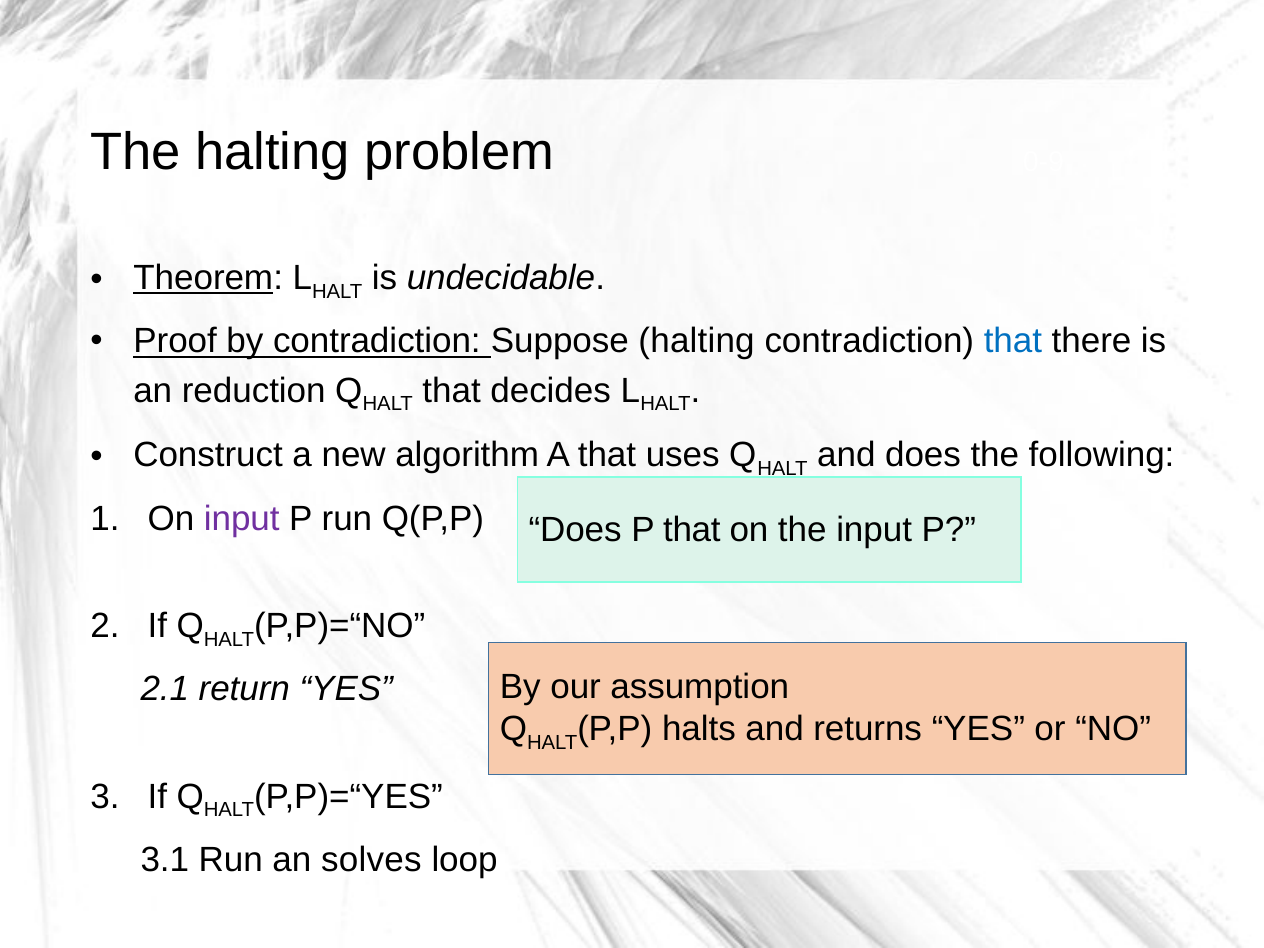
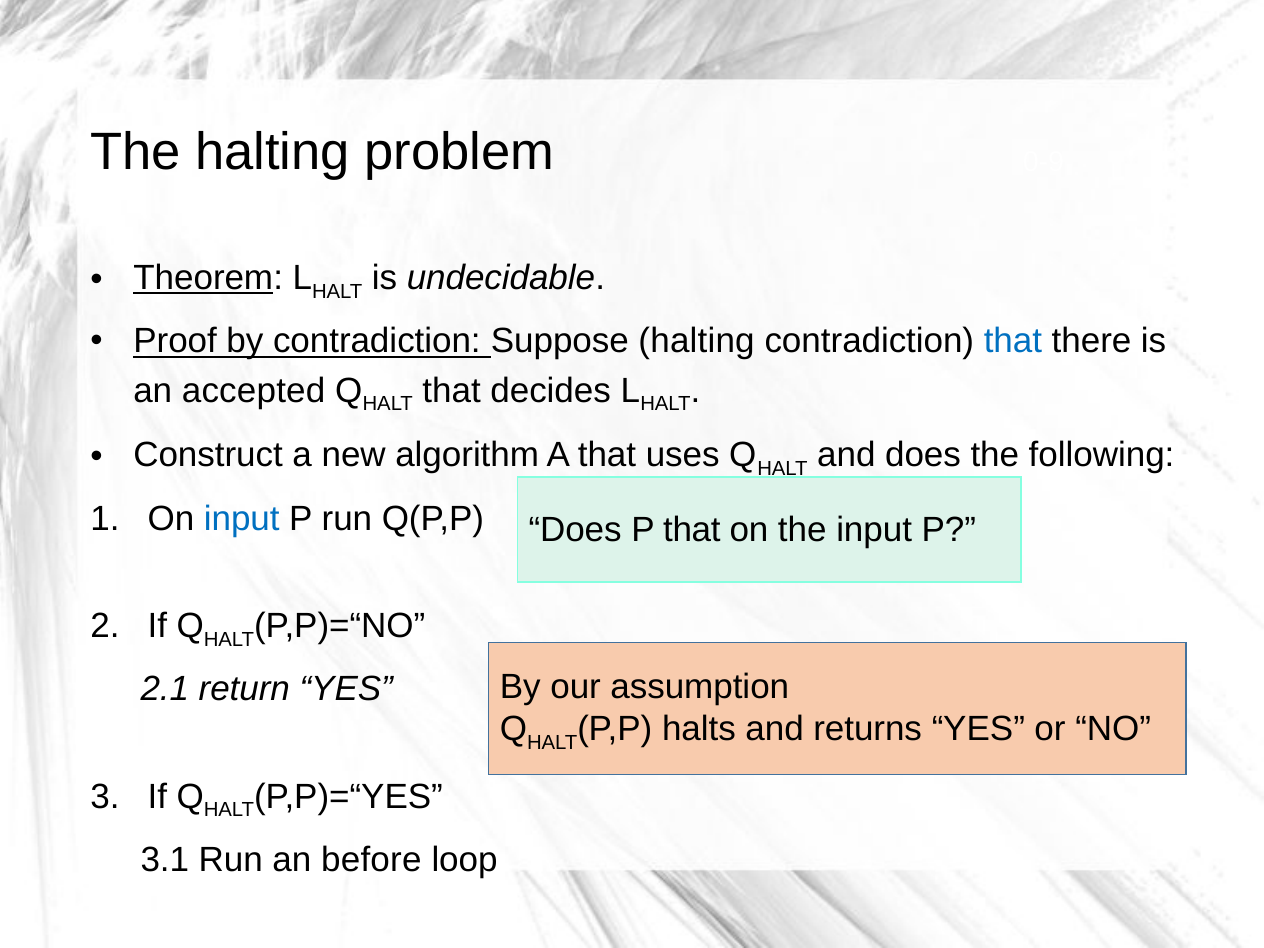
reduction: reduction -> accepted (254, 390)
input colour: purple -> blue (242, 519)
solves: solves -> before (371, 860)
